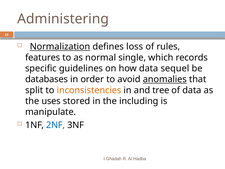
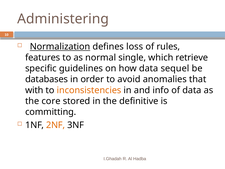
records: records -> retrieve (192, 57)
anomalies underline: present -> none (165, 79)
split: split -> with (34, 90)
tree: tree -> info (161, 90)
uses: uses -> core (51, 101)
including: including -> definitive (139, 101)
manipulate: manipulate -> committing (51, 112)
2NF colour: blue -> orange (56, 125)
